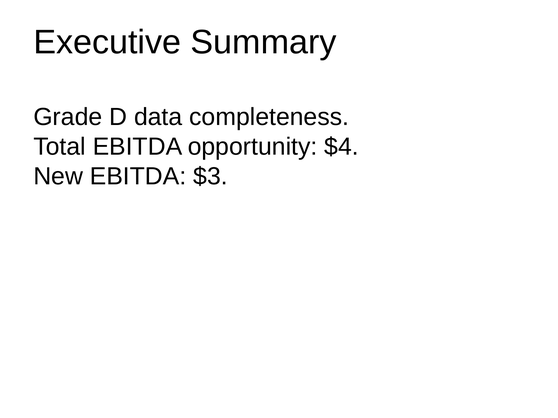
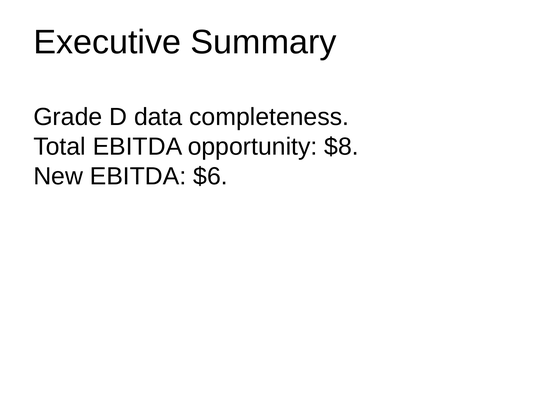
$4: $4 -> $8 (341, 147)
$3: $3 -> $6 (211, 177)
